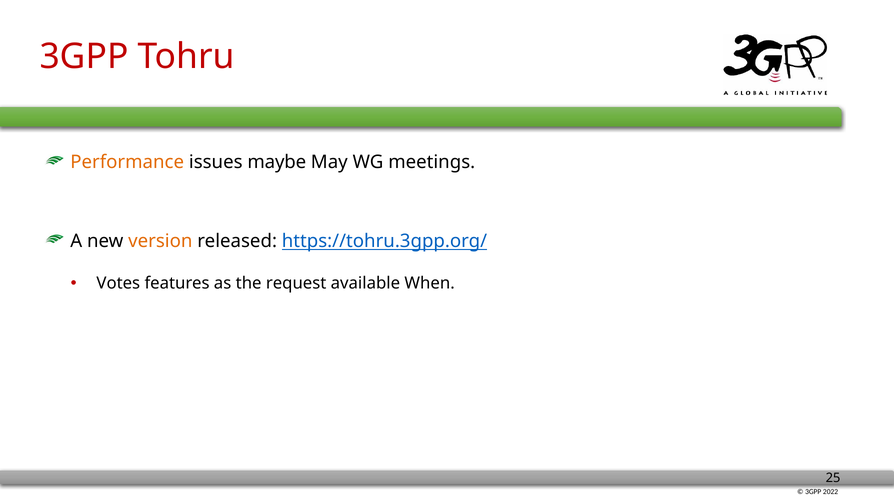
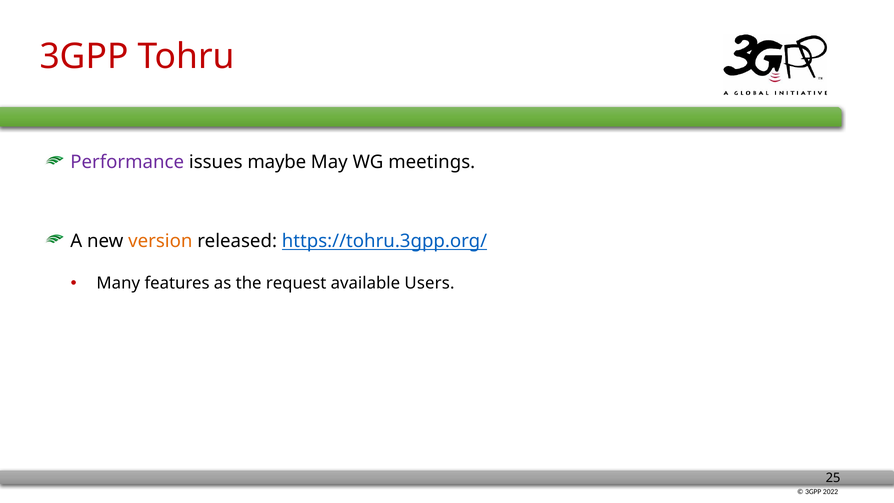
Performance colour: orange -> purple (127, 162)
Votes: Votes -> Many (118, 283)
When: When -> Users (430, 283)
